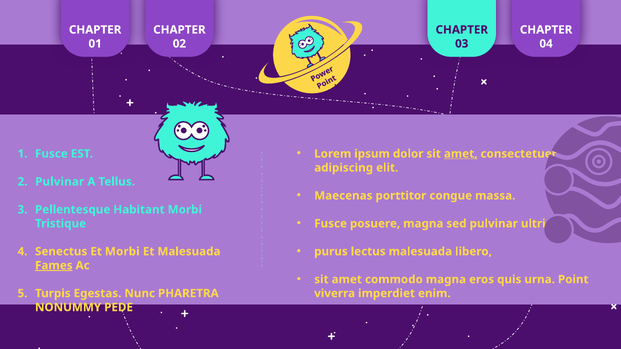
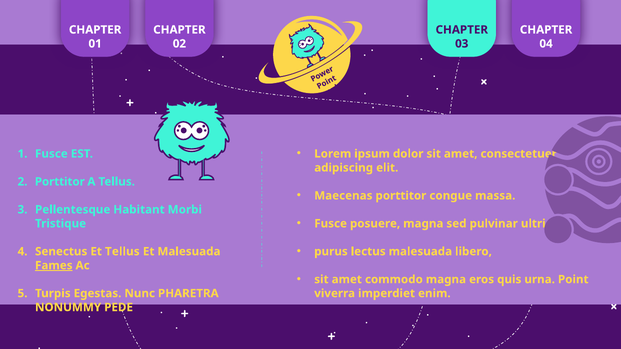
amet underline: present -> none (461, 154)
Pulvinar: Pulvinar -> Porttitor (60, 182)
Et Morbi: Morbi -> Tellus (122, 252)
